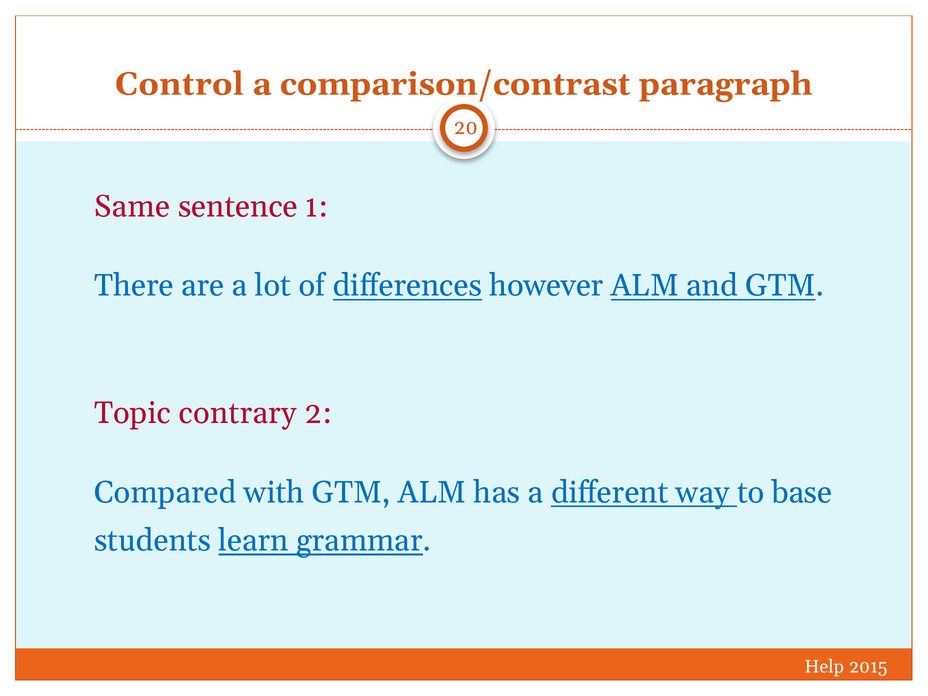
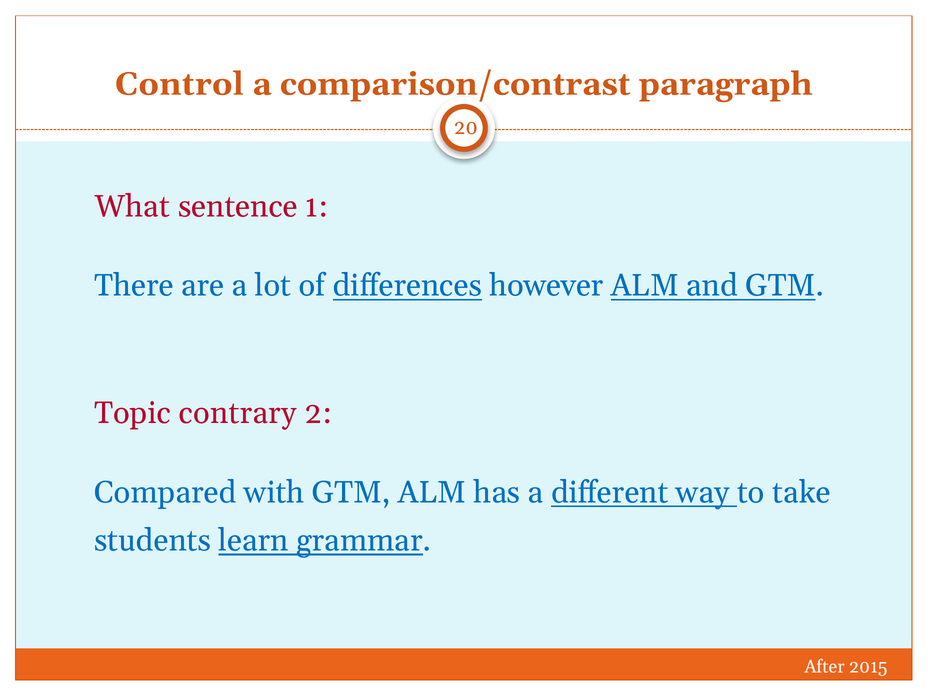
Same: Same -> What (132, 207)
base: base -> take (802, 492)
Help: Help -> After (825, 667)
